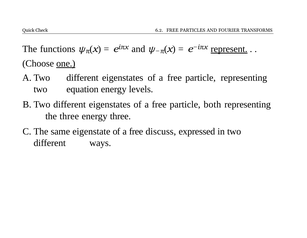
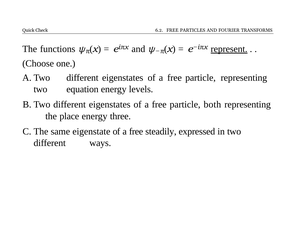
one underline: present -> none (66, 63)
the three: three -> place (69, 116)
discuss: discuss -> steadily (161, 131)
